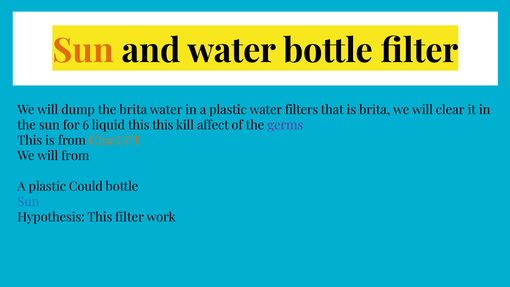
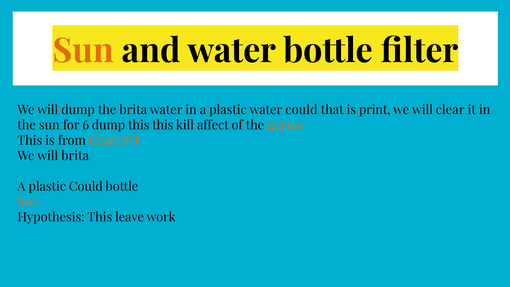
water filters: filters -> could (301, 110)
is brita: brita -> print (375, 110)
6 liquid: liquid -> dump (108, 125)
germs colour: purple -> orange (285, 125)
will from: from -> brita (75, 156)
Sun colour: blue -> orange (28, 202)
This filter: filter -> leave (130, 217)
